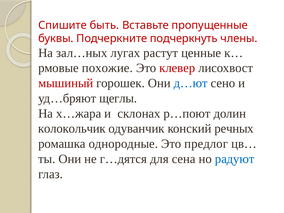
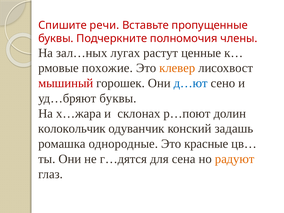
быть: быть -> речи (104, 25)
подчеркнуть: подчеркнуть -> полномочия (184, 39)
клевер colour: red -> orange (177, 68)
уд…бряют щеглы: щеглы -> буквы (118, 98)
речных: речных -> задашь (234, 129)
предлог: предлог -> красные (206, 144)
радуют colour: blue -> orange (235, 159)
